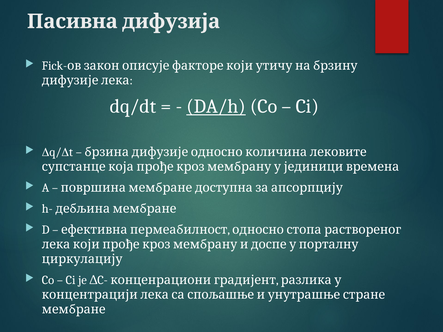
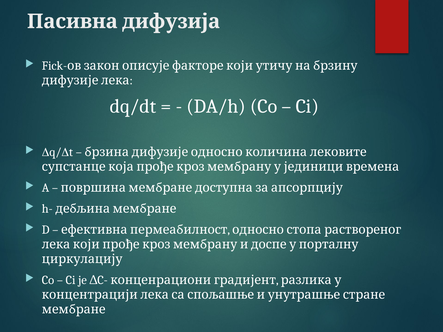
DA/h underline: present -> none (216, 106)
